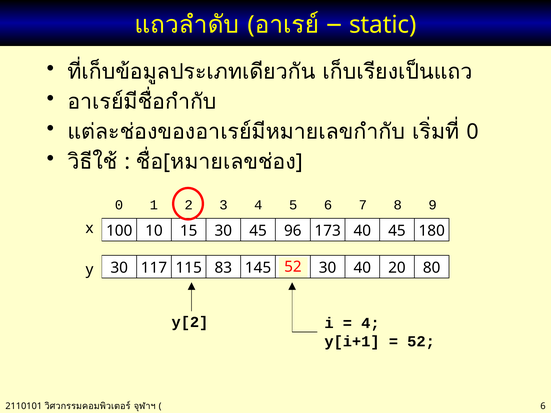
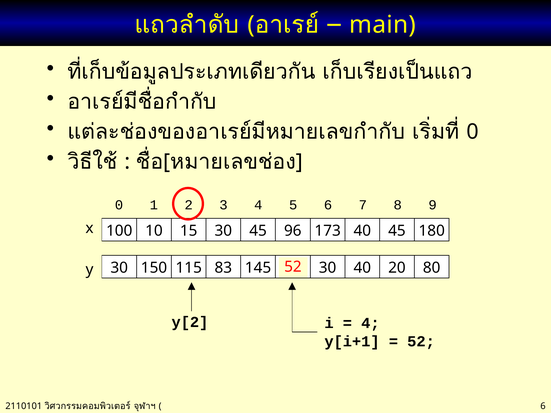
static: static -> main (383, 25)
117: 117 -> 150 (154, 268)
